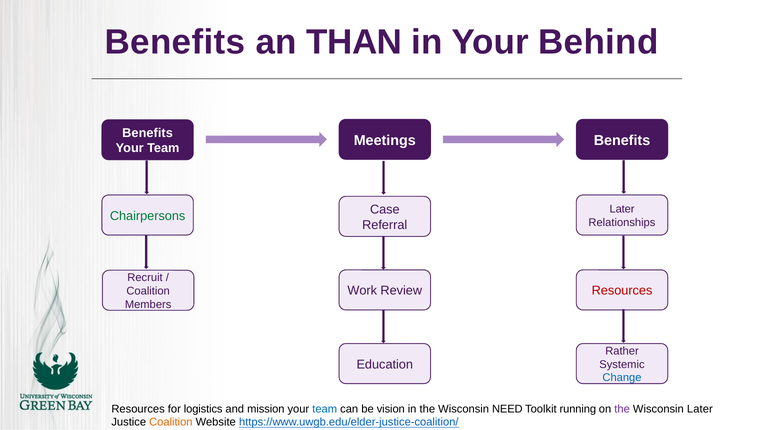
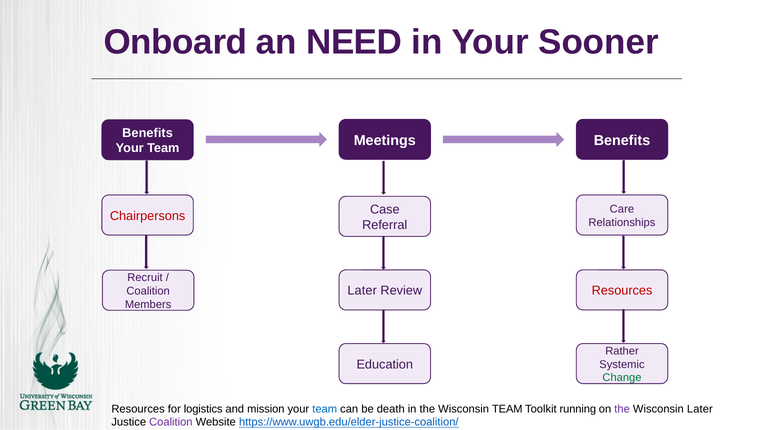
Benefits: Benefits -> Onboard (175, 42)
THAN: THAN -> NEED (354, 42)
Behind: Behind -> Sooner (599, 42)
Later: Later -> Care (622, 209)
Chairpersons colour: green -> red (148, 216)
Work: Work -> Later (362, 291)
Change colour: blue -> green (622, 377)
vision: vision -> death (391, 409)
Wisconsin NEED: NEED -> TEAM (507, 409)
Coalition colour: orange -> purple (171, 422)
